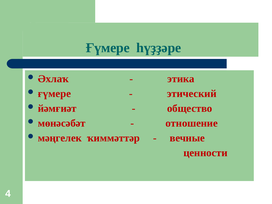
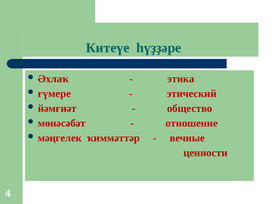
Ғүмере: Ғүмере -> Китеүе (108, 48)
